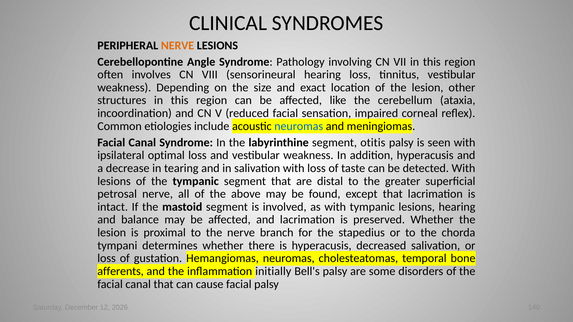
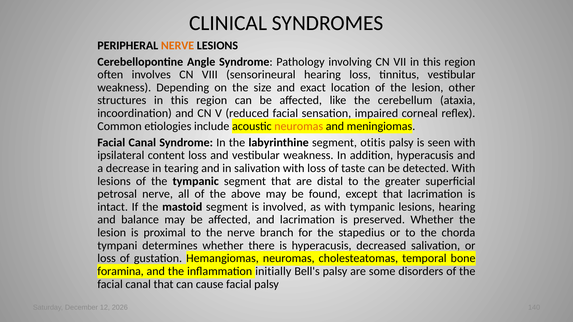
neuromas colour: blue -> orange (299, 126)
optimal: optimal -> content (166, 155)
afferents: afferents -> foramina (121, 272)
